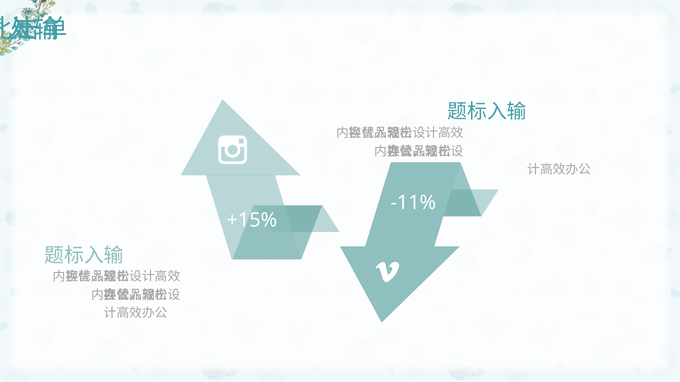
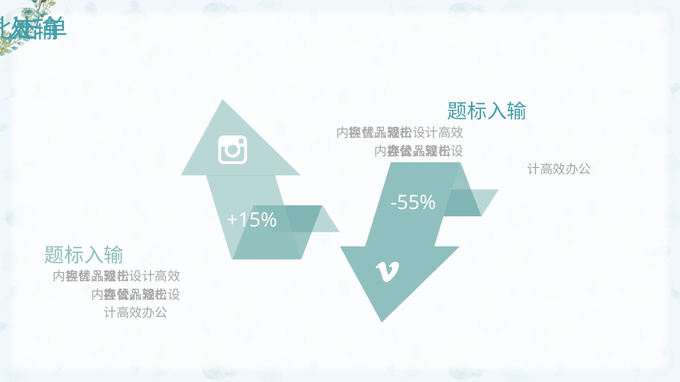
-11%: -11% -> -55% (413, 203)
